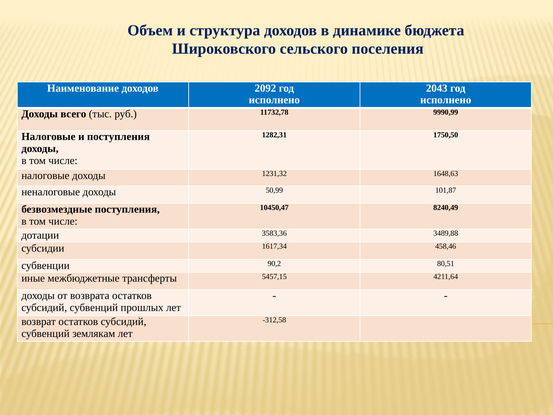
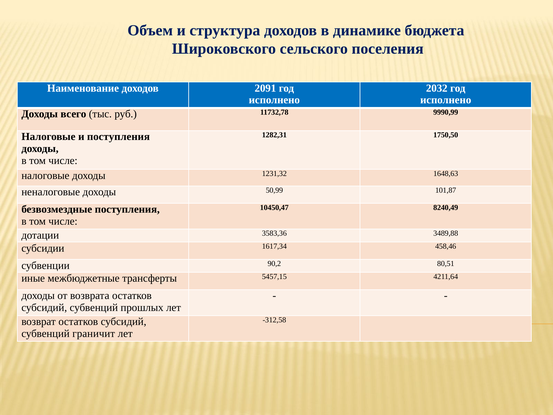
2092: 2092 -> 2091 (265, 88)
2043: 2043 -> 2032 (437, 88)
землякам: землякам -> граничит (94, 333)
